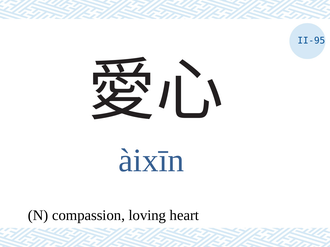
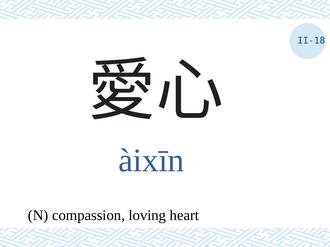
II-95: II-95 -> II-18 (311, 41)
